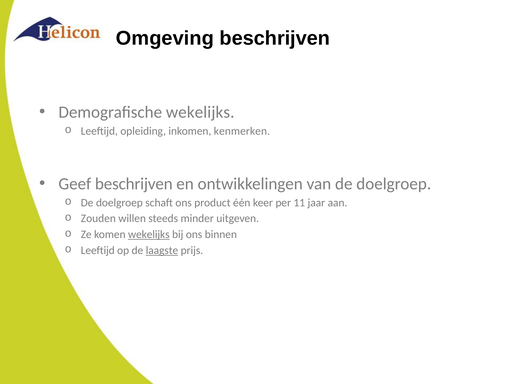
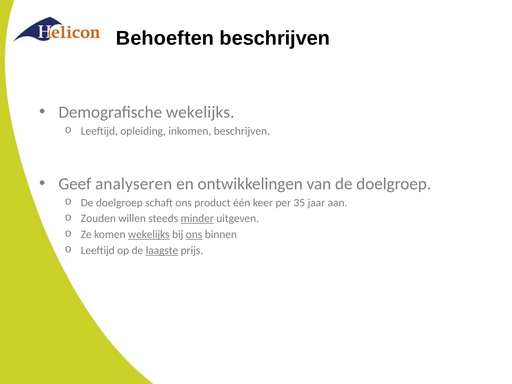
Omgeving: Omgeving -> Behoeften (165, 38)
inkomen kenmerken: kenmerken -> beschrijven (242, 131)
Geef beschrijven: beschrijven -> analyseren (134, 184)
11: 11 -> 35 (299, 203)
minder underline: none -> present (197, 219)
ons underline: none -> present (194, 234)
